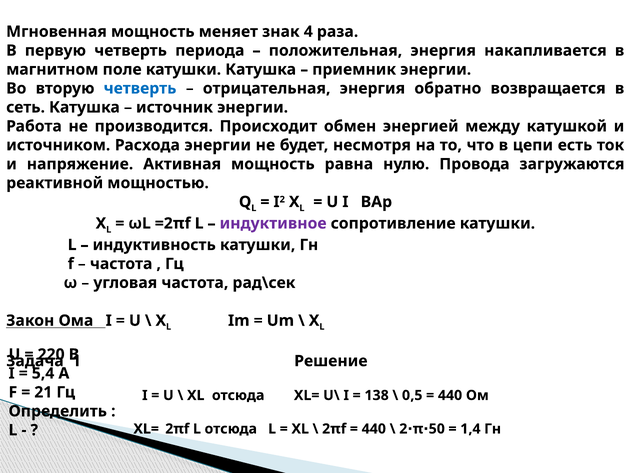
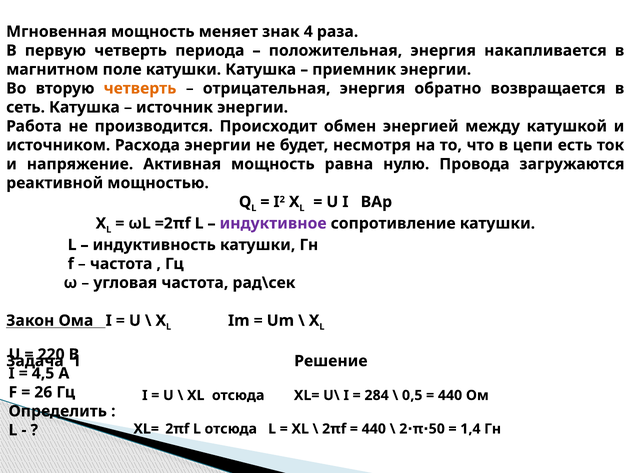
четверть colour: blue -> orange (140, 88)
5,4: 5,4 -> 4,5 (43, 374)
21: 21 -> 26 (43, 392)
138: 138 -> 284 (377, 396)
